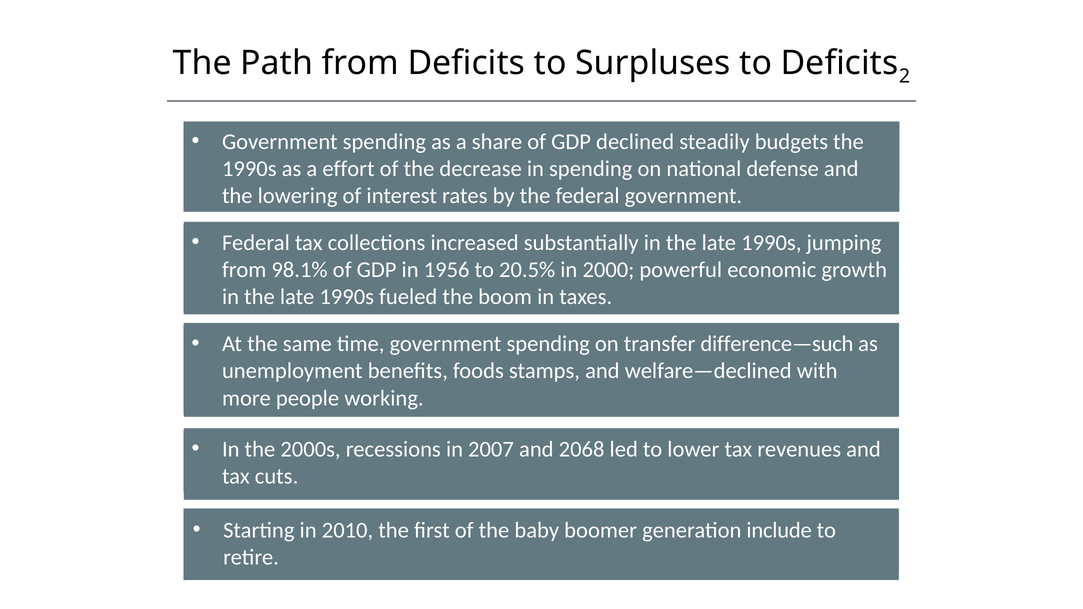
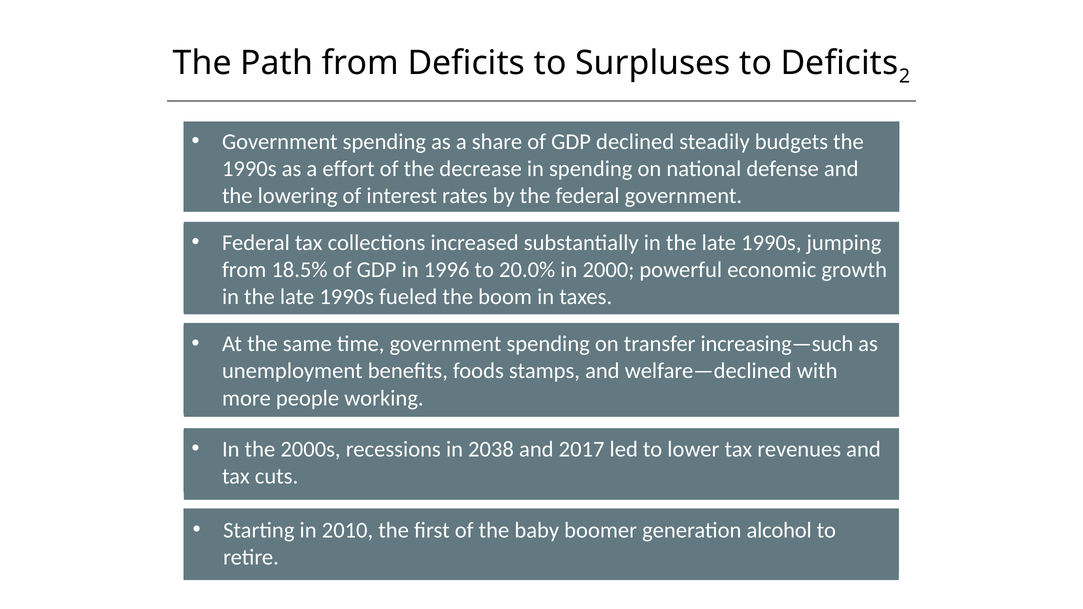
98.1%: 98.1% -> 18.5% (299, 270)
1956: 1956 -> 1996 (447, 270)
20.5%: 20.5% -> 20.0% (527, 270)
difference—such: difference—such -> increasing—such (777, 344)
2007: 2007 -> 2038 (491, 449)
2068: 2068 -> 2017 (582, 449)
include: include -> alcohol (779, 530)
